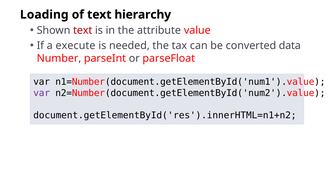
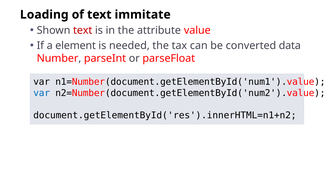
hierarchy: hierarchy -> immitate (143, 15)
execute: execute -> element (76, 46)
var colour: purple -> blue (42, 93)
